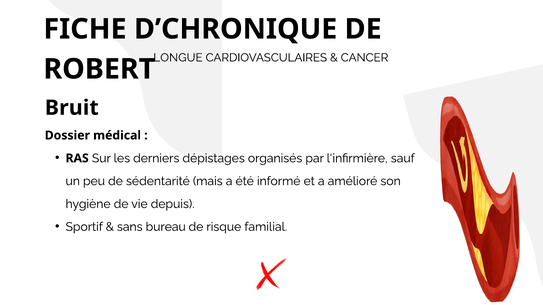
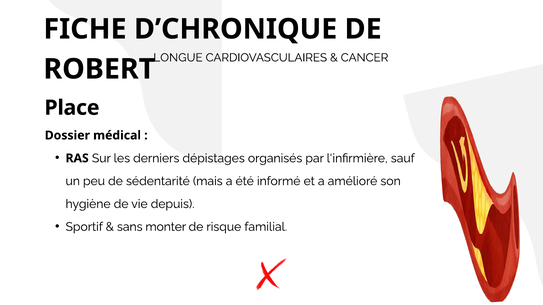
Bruit: Bruit -> Place (72, 108)
bureau: bureau -> monter (166, 227)
